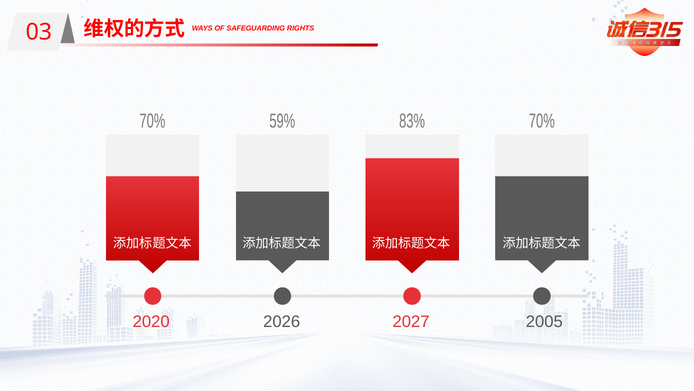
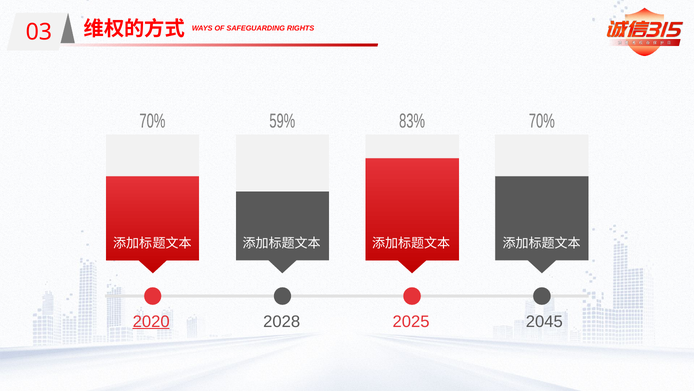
2020 underline: none -> present (151, 321)
2026: 2026 -> 2028 (282, 321)
2027: 2027 -> 2025 (411, 321)
2005: 2005 -> 2045 (544, 321)
